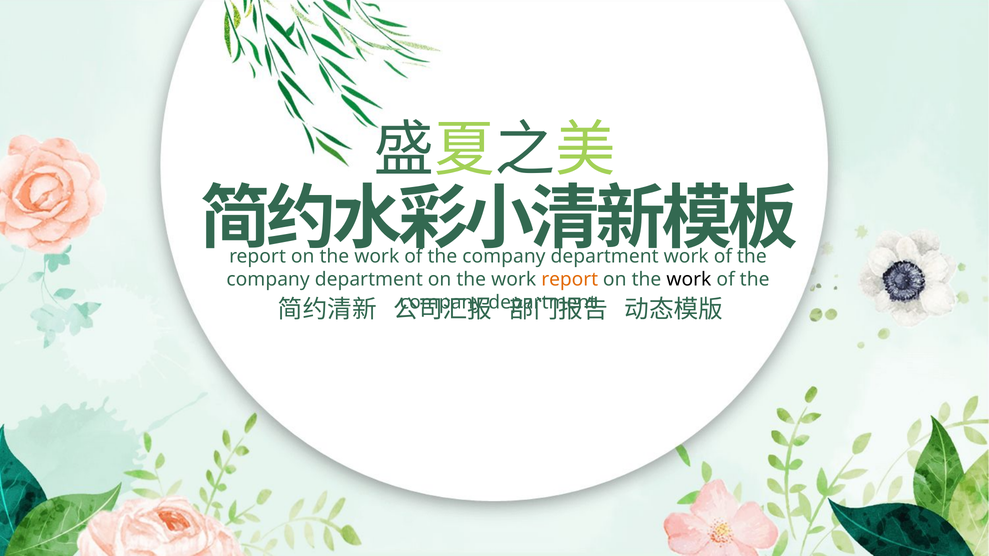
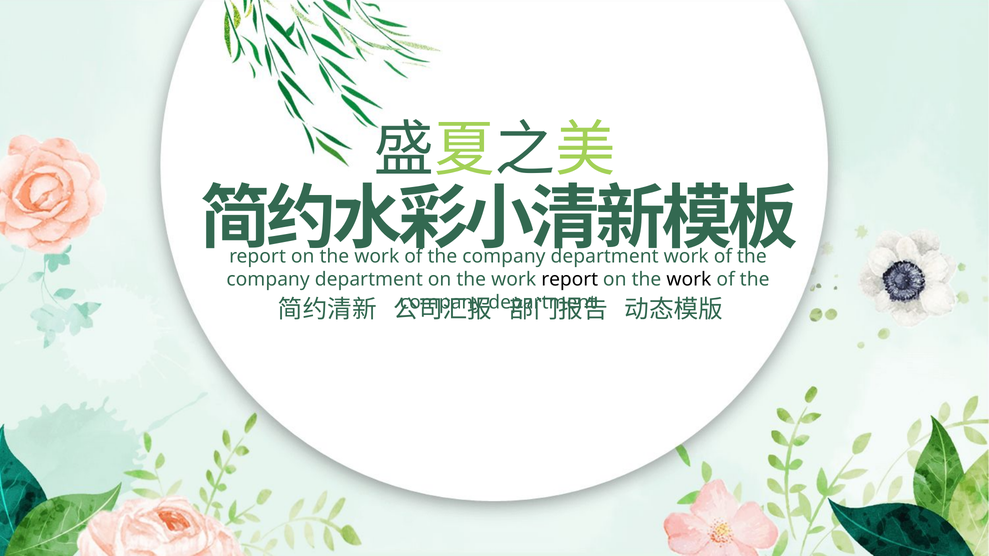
report colour: orange -> black (570, 280)
